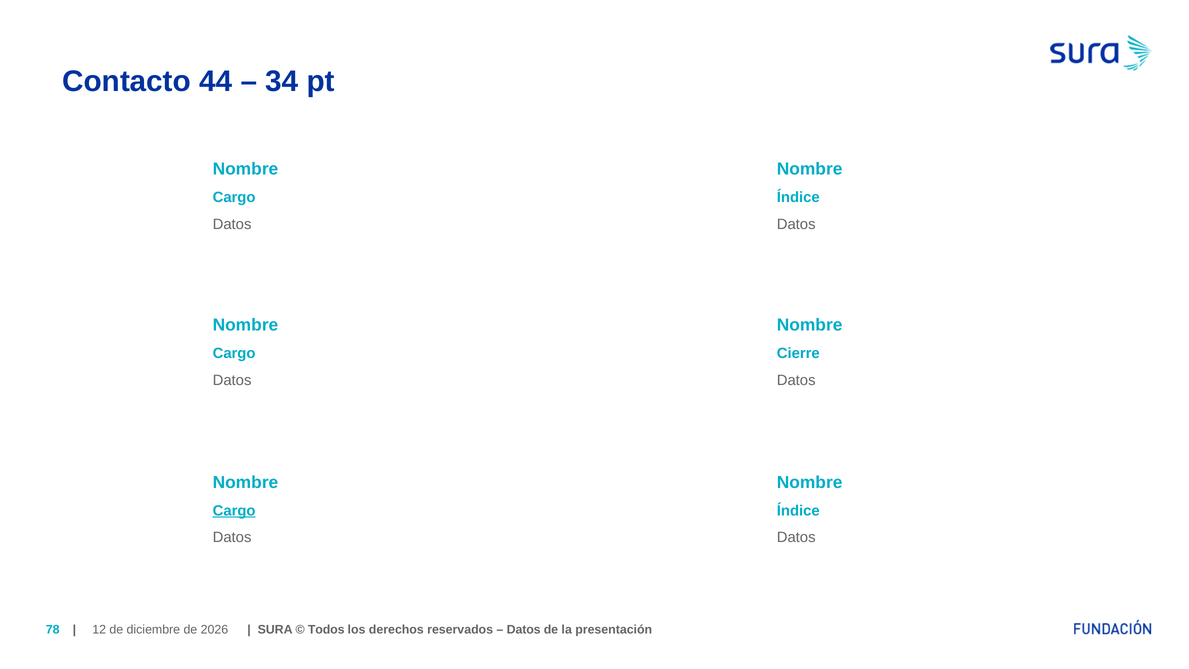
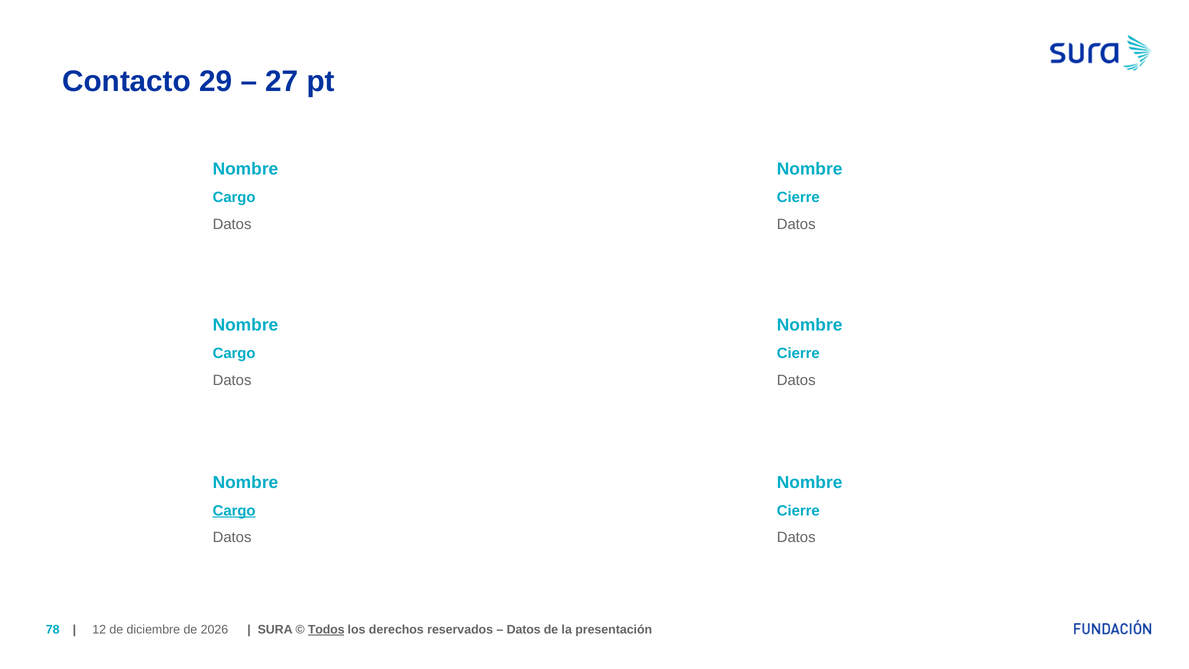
44: 44 -> 29 (216, 81)
34: 34 -> 27 (282, 81)
Índice: Índice -> Cierre (798, 197)
Índice: Índice -> Cierre (798, 511)
Todos underline: none -> present (326, 630)
